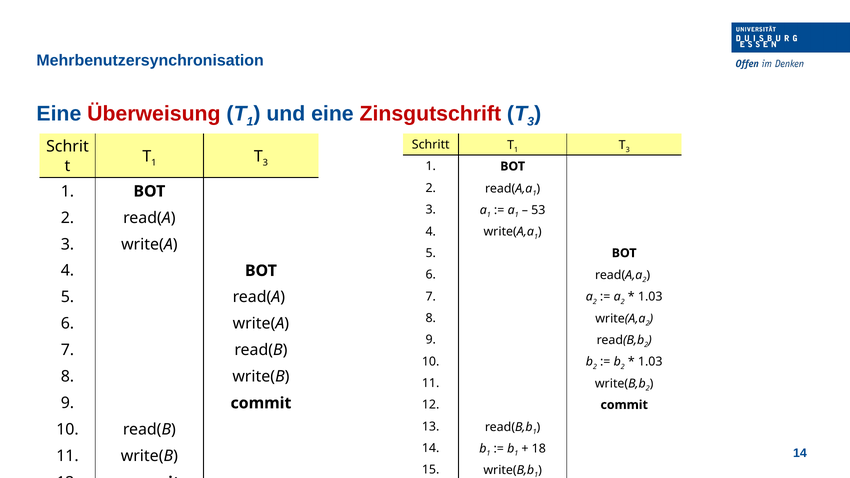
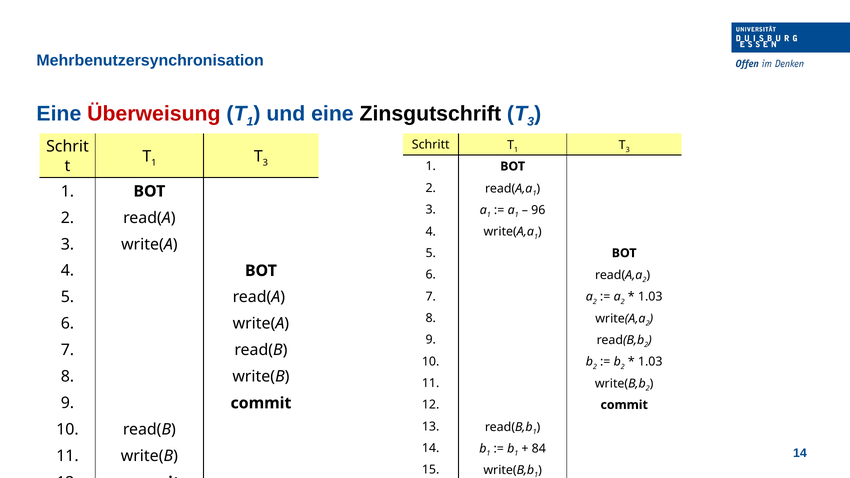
Zinsgutschrift colour: red -> black (430, 114)
53: 53 -> 96 (538, 210)
18: 18 -> 84 (539, 449)
